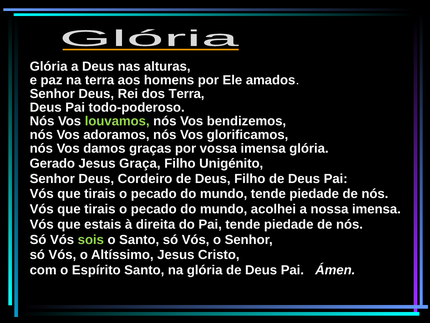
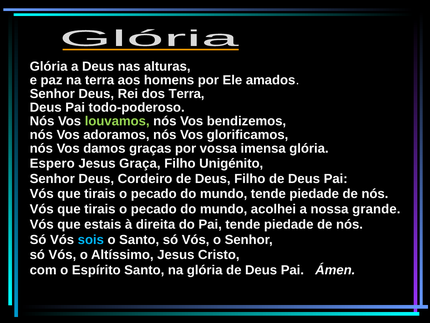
Gerado: Gerado -> Espero (52, 163)
nossa imensa: imensa -> grande (376, 209)
sois colour: light green -> light blue (91, 239)
